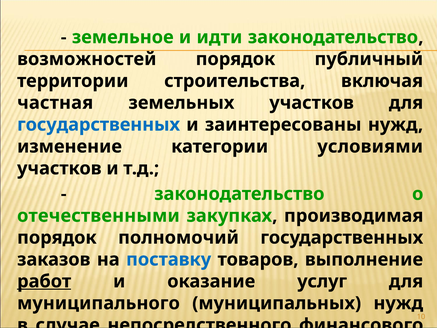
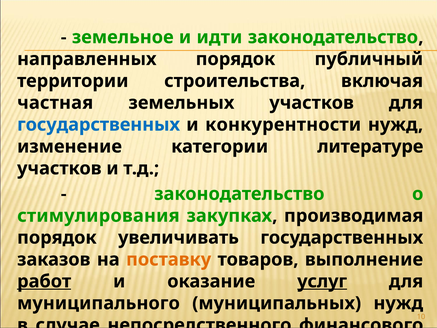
возможностей: возможностей -> направленных (87, 59)
заинтересованы: заинтересованы -> конкурентности (283, 125)
условиями: условиями -> литературе (370, 146)
отечественными: отечественными -> стимулирования (98, 216)
полномочий: полномочий -> увеличивать (179, 237)
поставку colour: blue -> orange (169, 259)
услуг underline: none -> present (322, 281)
